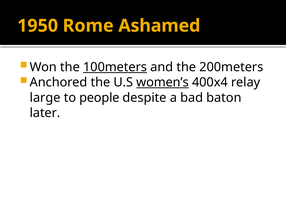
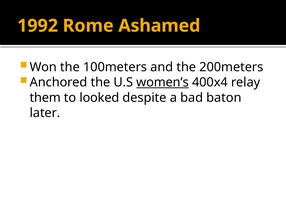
1950: 1950 -> 1992 (38, 26)
100meters underline: present -> none (115, 67)
large: large -> them (45, 97)
people: people -> looked (99, 97)
